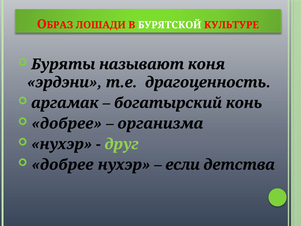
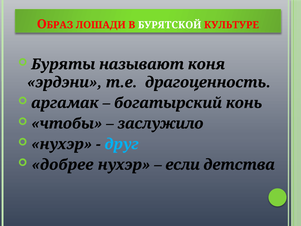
добрее: добрее -> чтобы (67, 123)
организма: организма -> заслужило (160, 123)
друг colour: light green -> light blue (122, 144)
